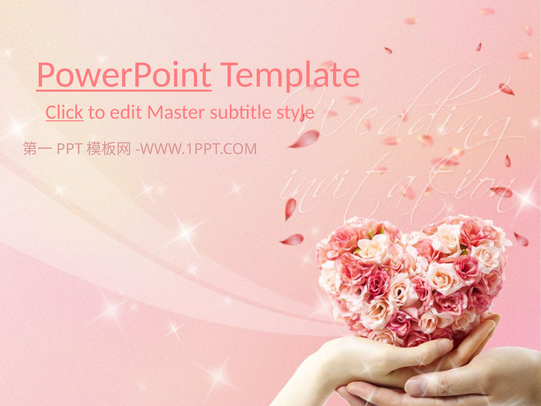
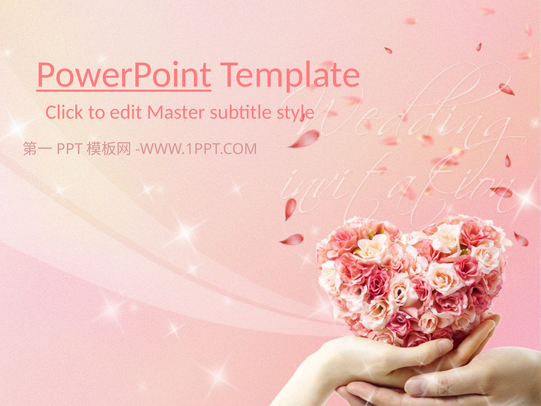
Click underline: present -> none (65, 112)
